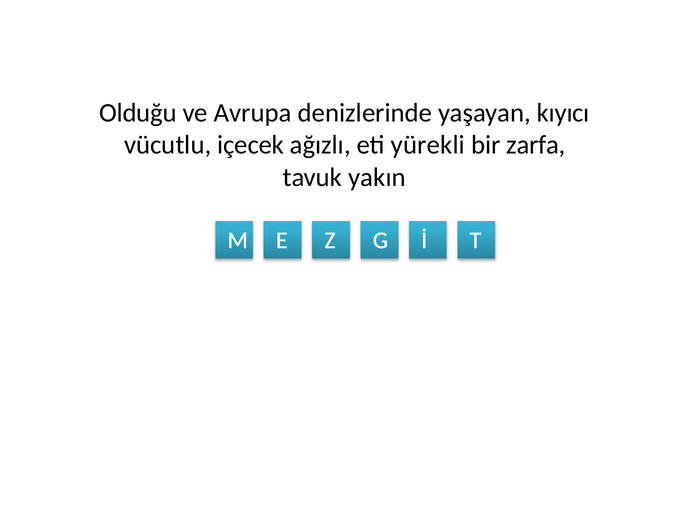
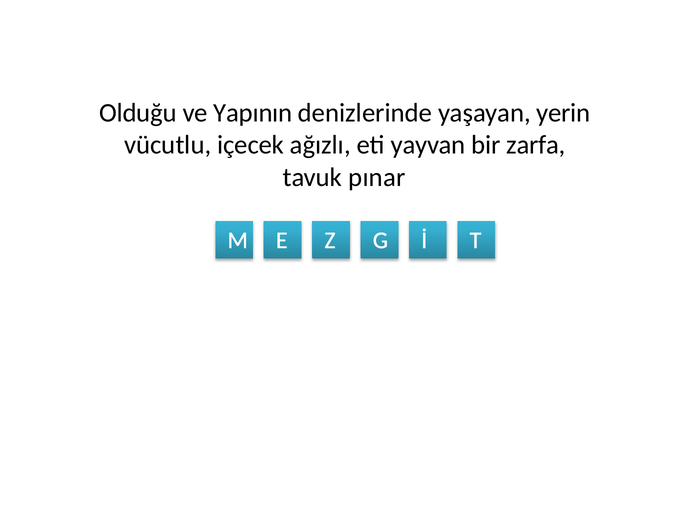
Avrupa: Avrupa -> Yapının (253, 113)
kıyıcı: kıyıcı -> yerin (563, 113)
yürekli: yürekli -> yayvan (428, 145)
yakın: yakın -> pınar (377, 177)
